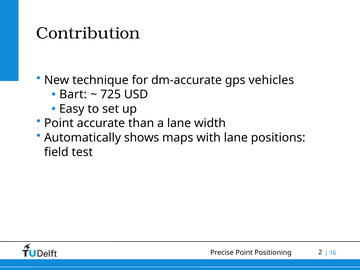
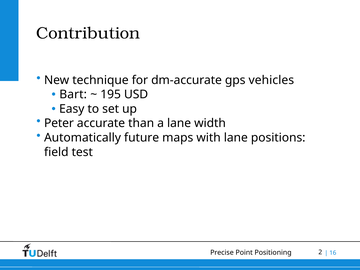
725: 725 -> 195 (111, 94)
Point: Point -> Peter (59, 123)
shows: shows -> future (142, 138)
